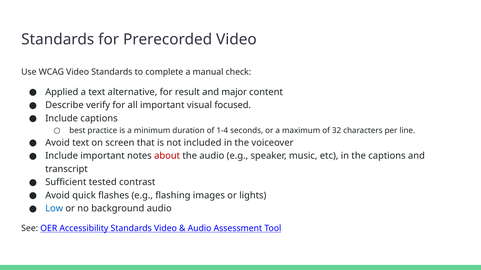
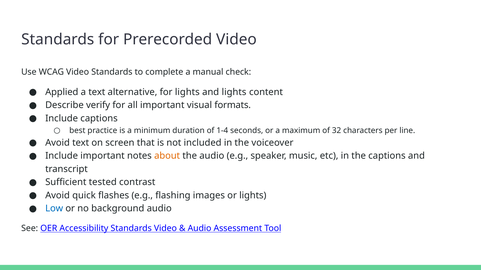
for result: result -> lights (187, 92)
and major: major -> lights (234, 92)
focused: focused -> formats (233, 105)
about colour: red -> orange (167, 156)
